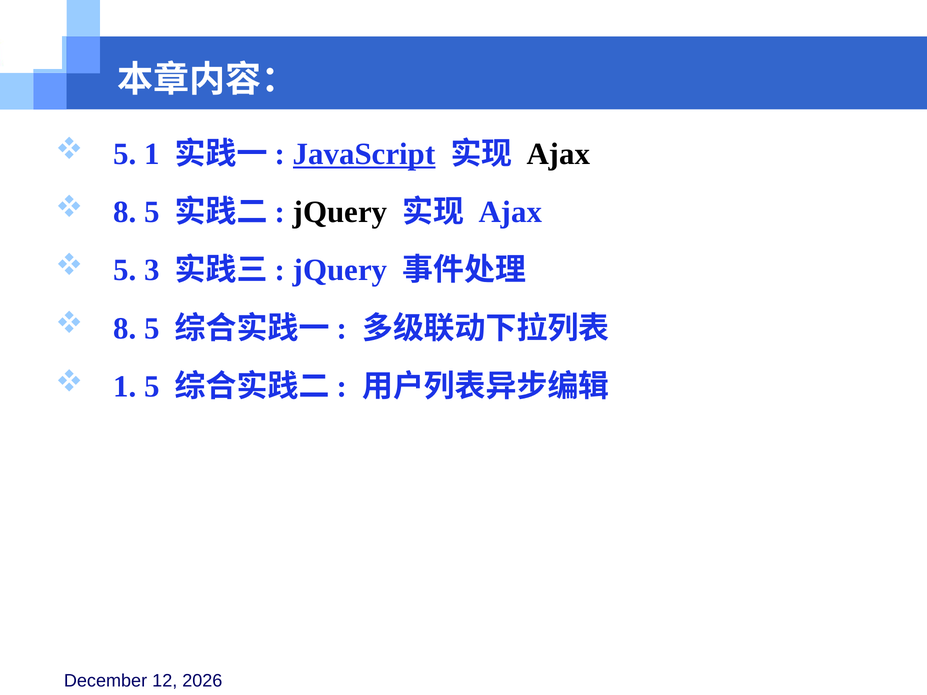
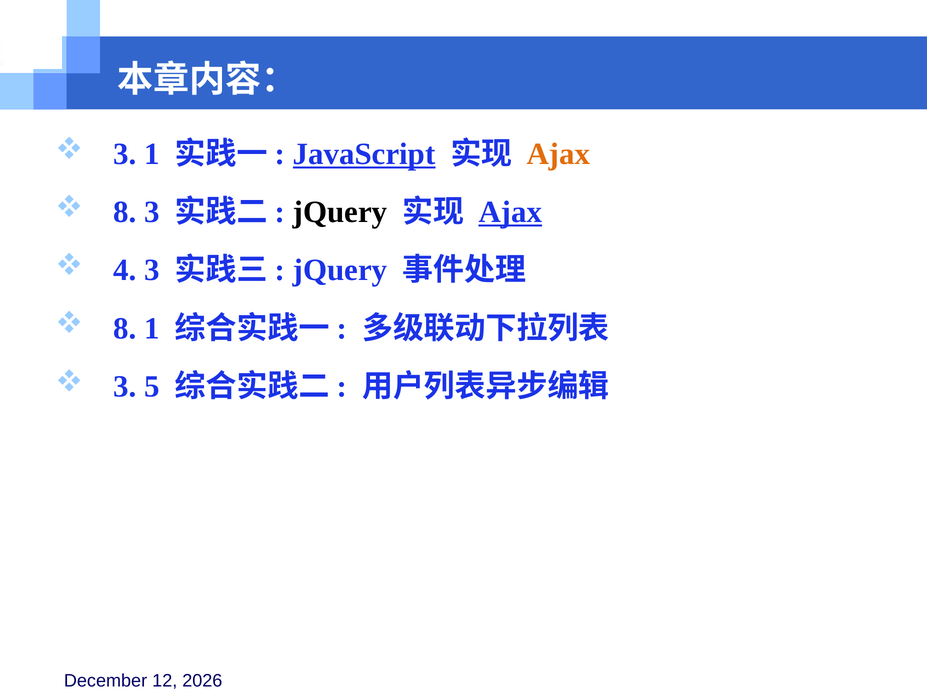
5: 5 -> 3 (125, 154)
Ajax colour: black -> orange (558, 154)
5: 5 -> 3 (152, 212)
Ajax underline: none -> present (510, 212)
5: 5 -> 4 (125, 270)
5: 5 -> 1 (152, 328)
1: 1 -> 3 (125, 387)
